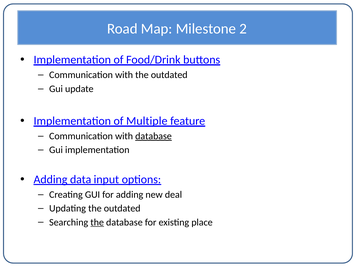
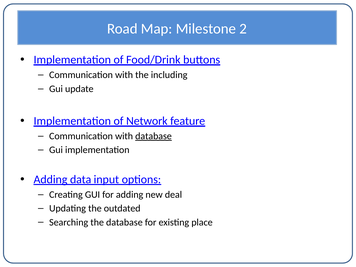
with the outdated: outdated -> including (169, 75)
Multiple: Multiple -> Network (147, 121)
the underline: present -> none (97, 222)
